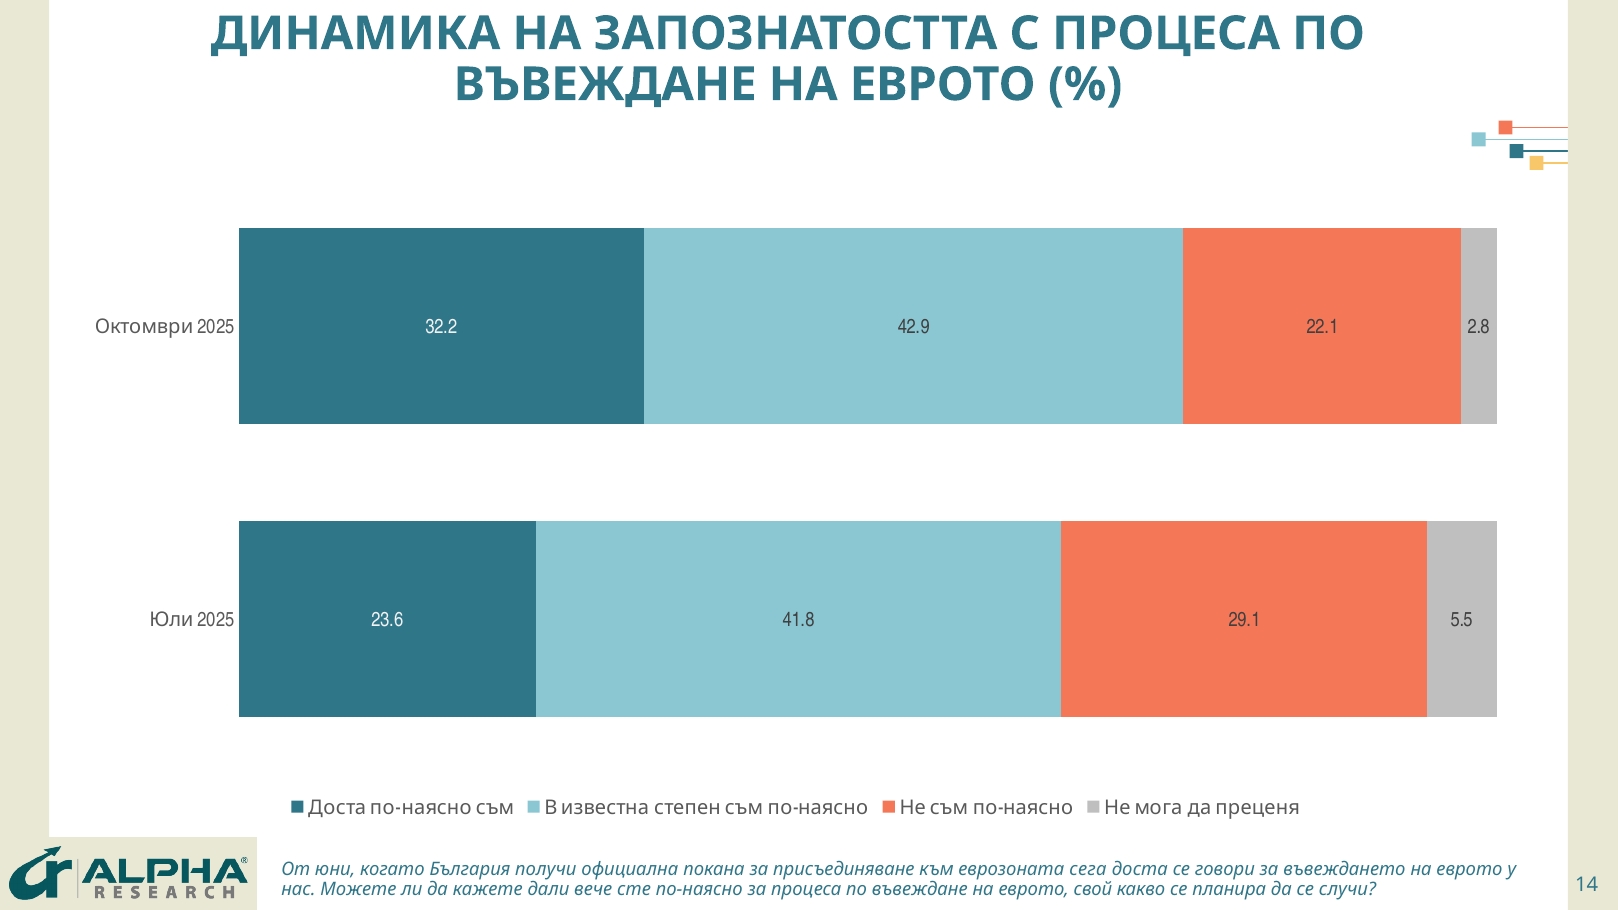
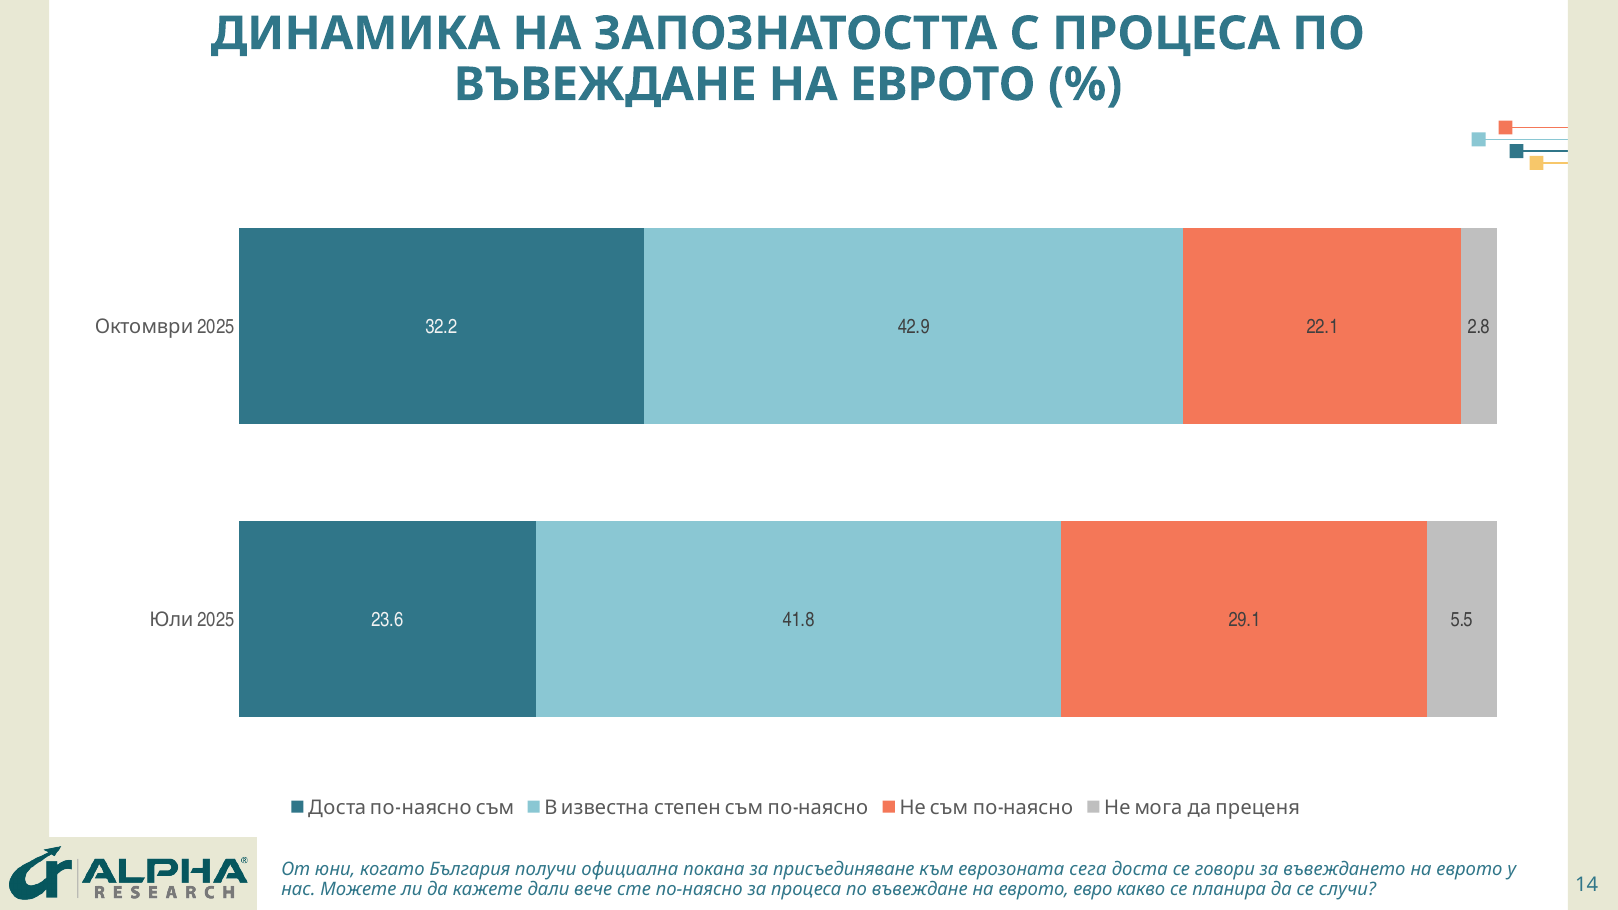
свой: свой -> евро (1093, 890)
